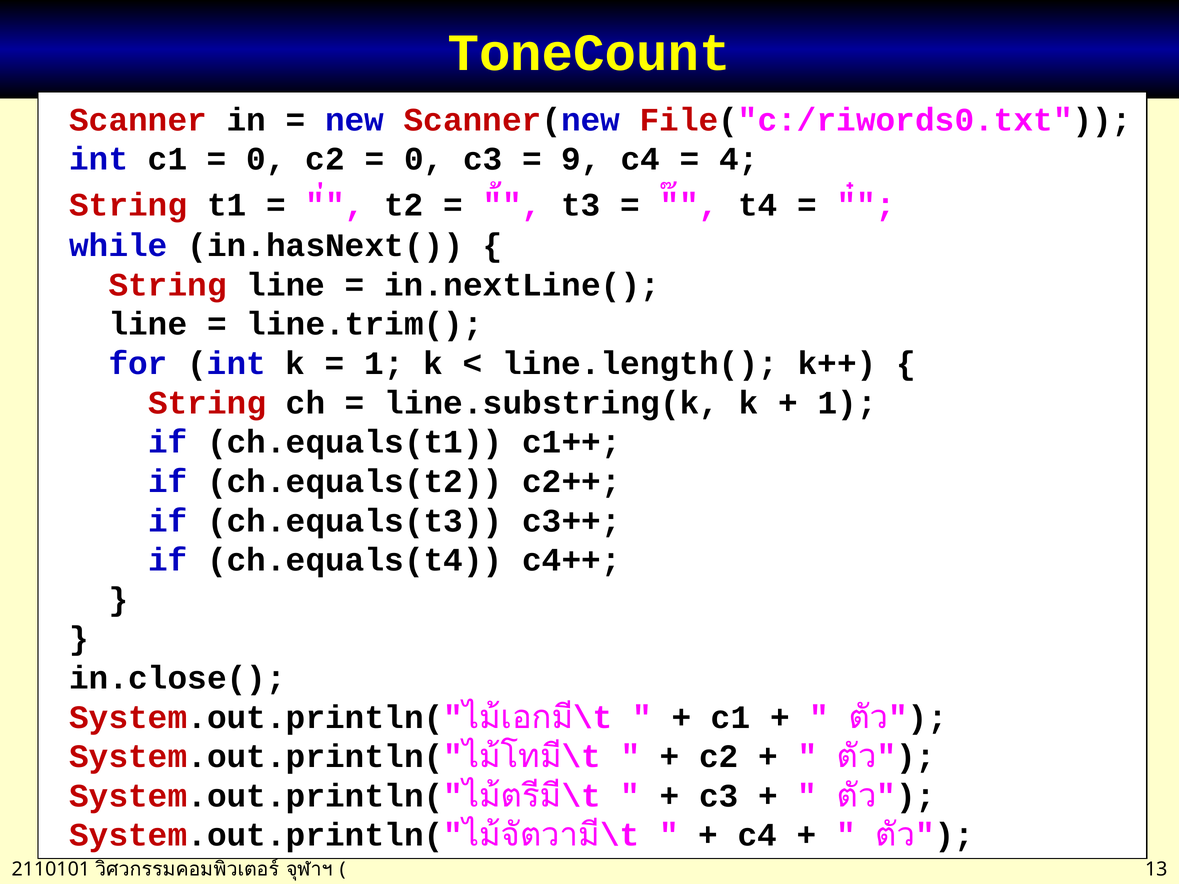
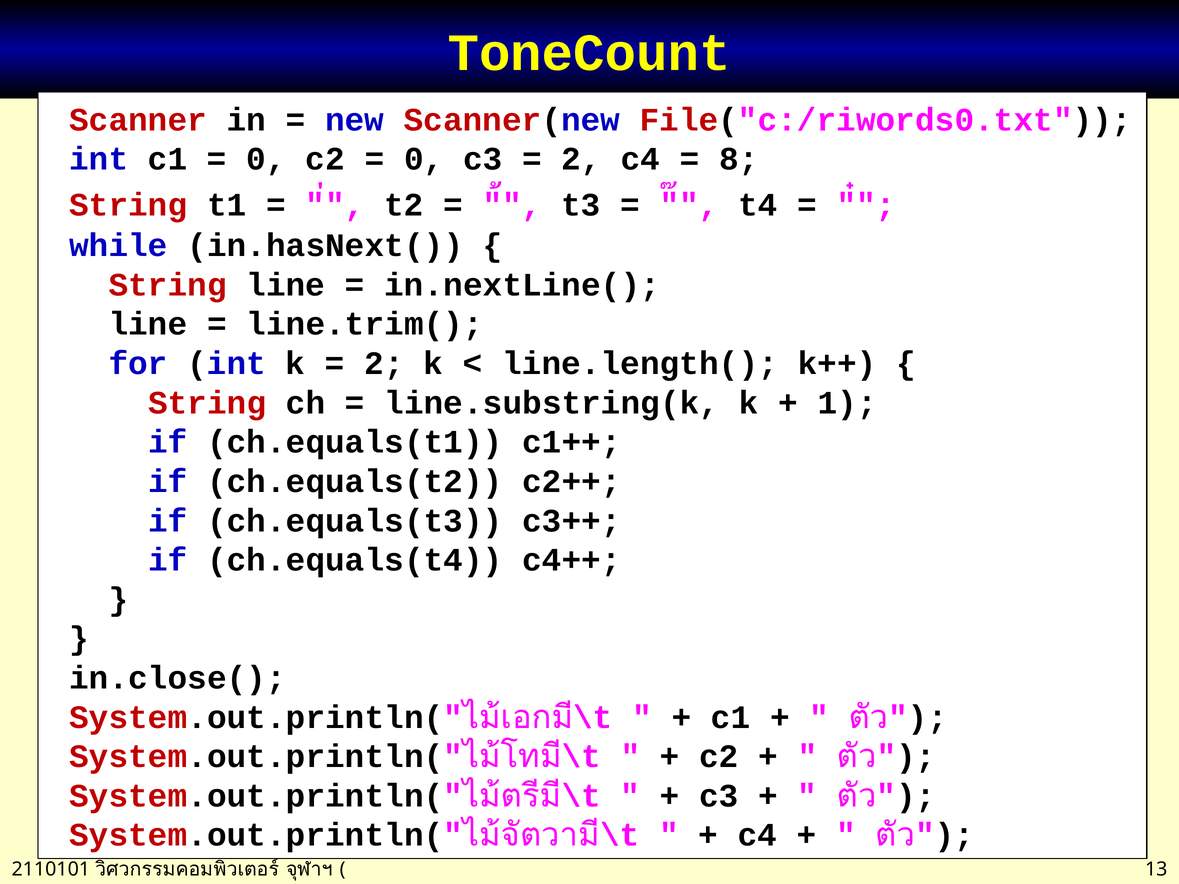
9: 9 -> 2 (581, 159)
4: 4 -> 8 (739, 159)
1: 1 -> 2 (384, 364)
